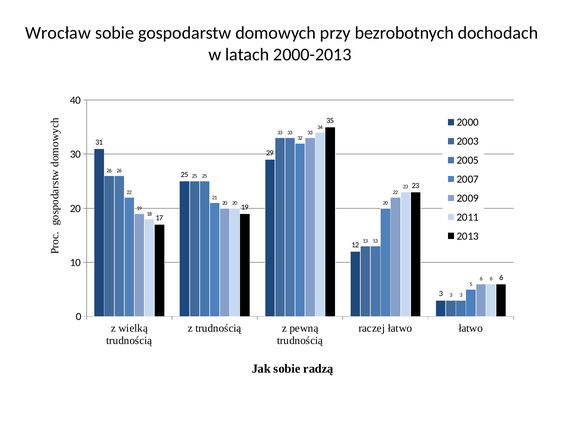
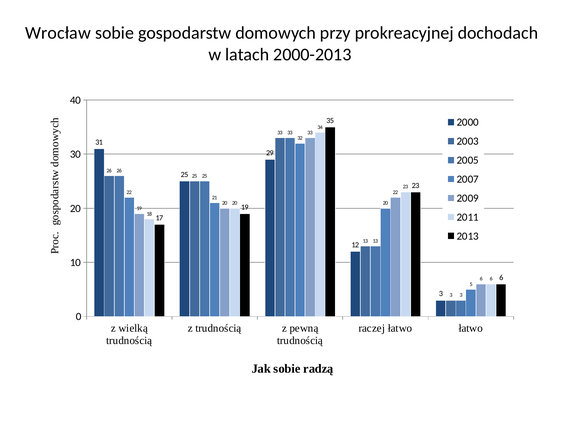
bezrobotnych: bezrobotnych -> prokreacyjnej (404, 33)
